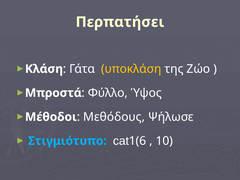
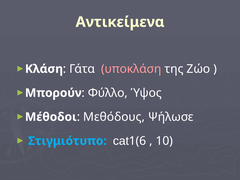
Περπατήσει: Περπατήσει -> Αντικείμενα (120, 22)
υποκλάση colour: yellow -> pink (131, 69)
Μπροστά: Μπροστά -> Μπορούν (53, 93)
